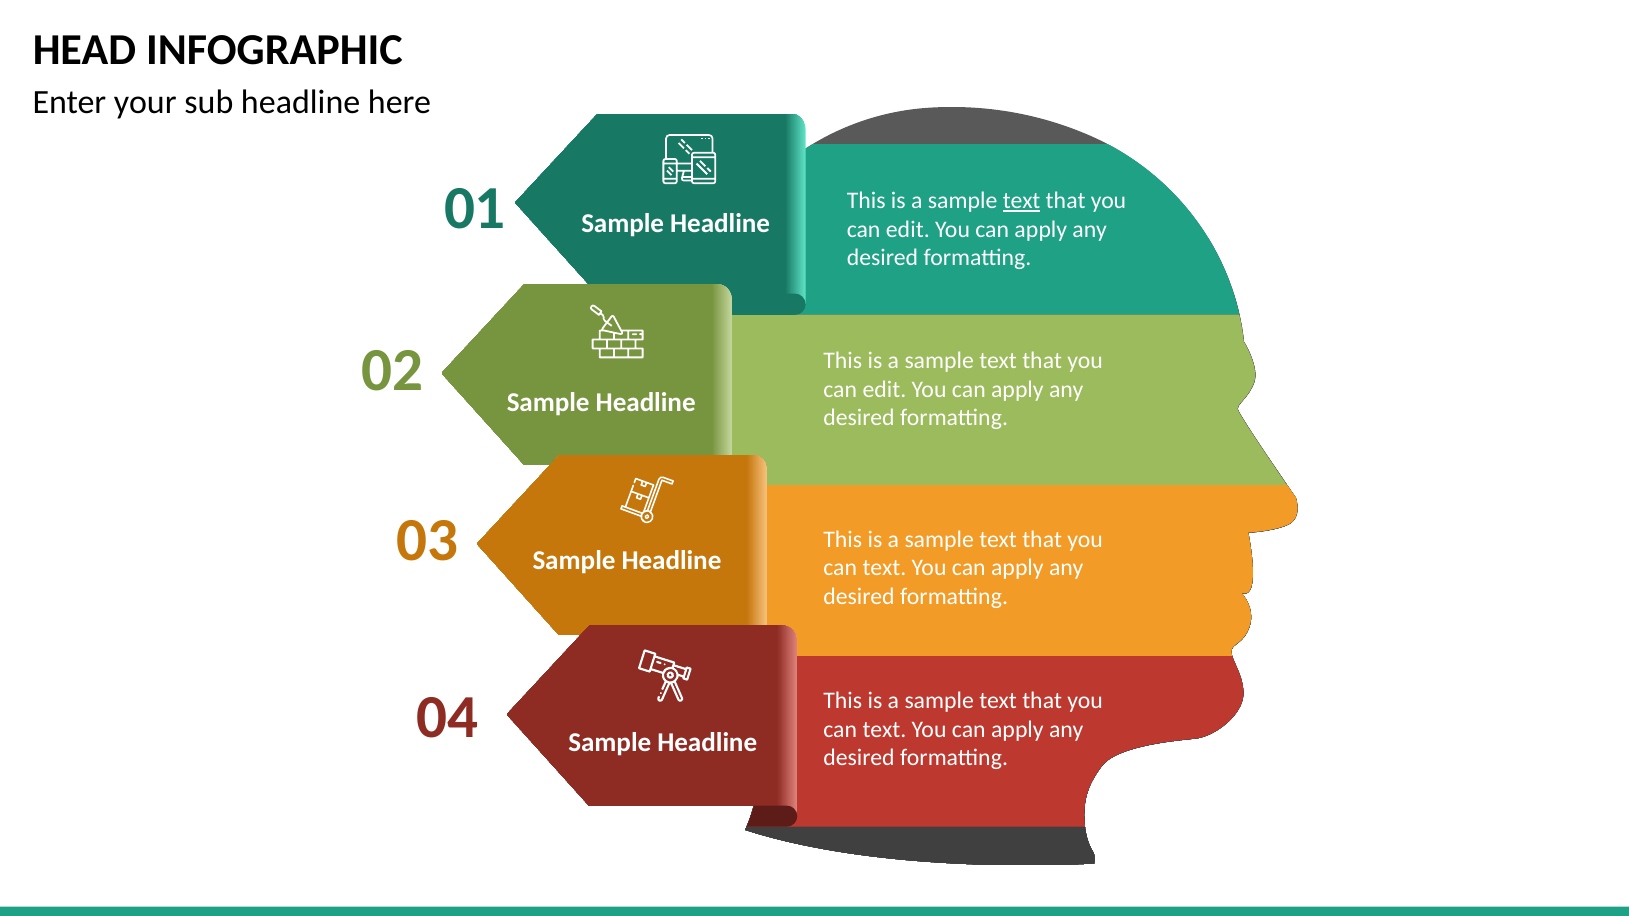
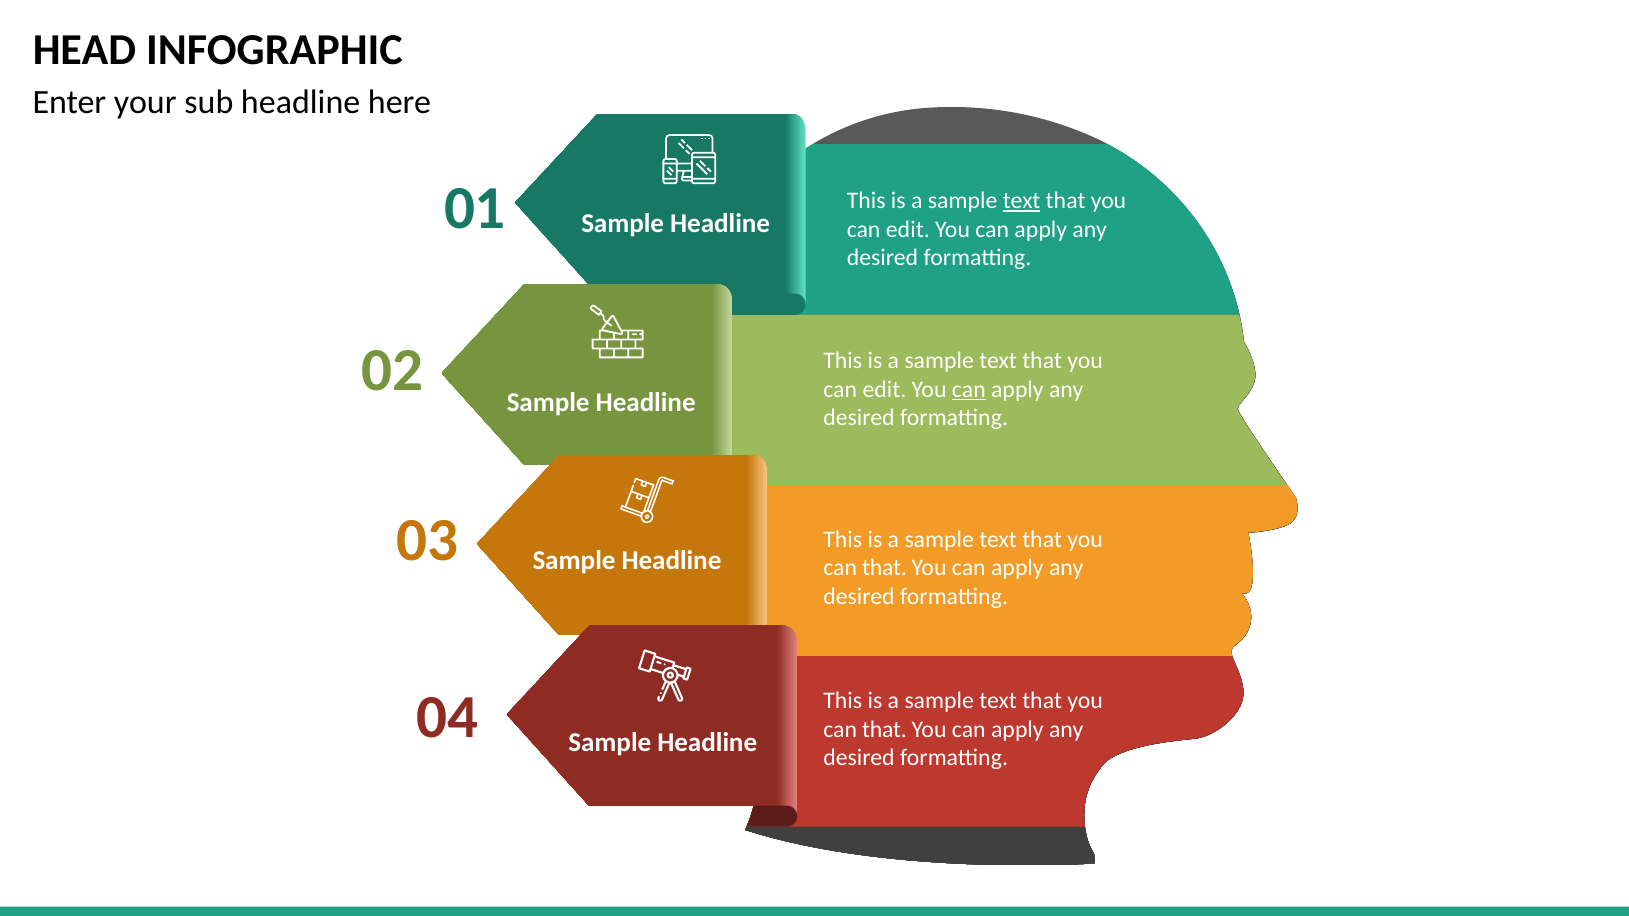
can underline: none -> present (969, 389)
text: text -> that (885, 568)
text: text -> that (885, 730)
